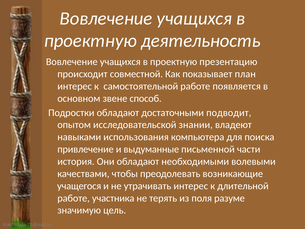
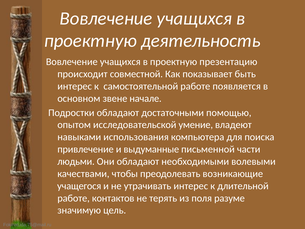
план: план -> быть (245, 74)
способ: способ -> начале (146, 98)
подводит: подводит -> помощью (229, 113)
знании: знании -> умение (196, 125)
история: история -> людьми (76, 161)
участника: участника -> контактов (113, 198)
